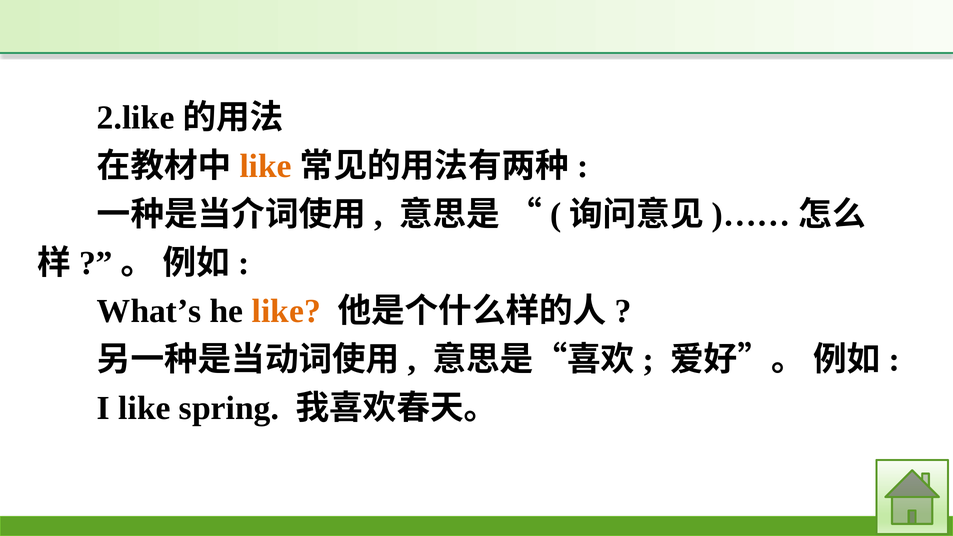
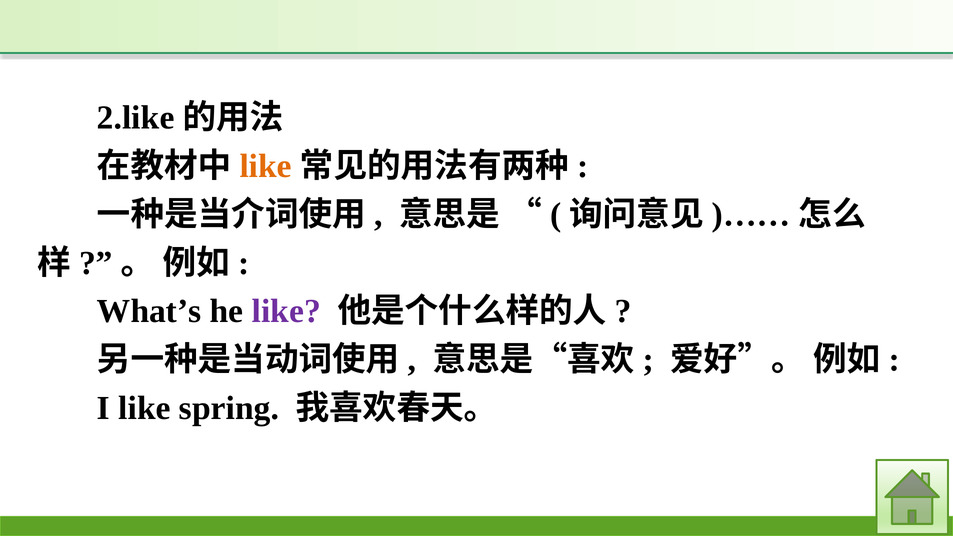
like colour: orange -> purple (286, 311)
